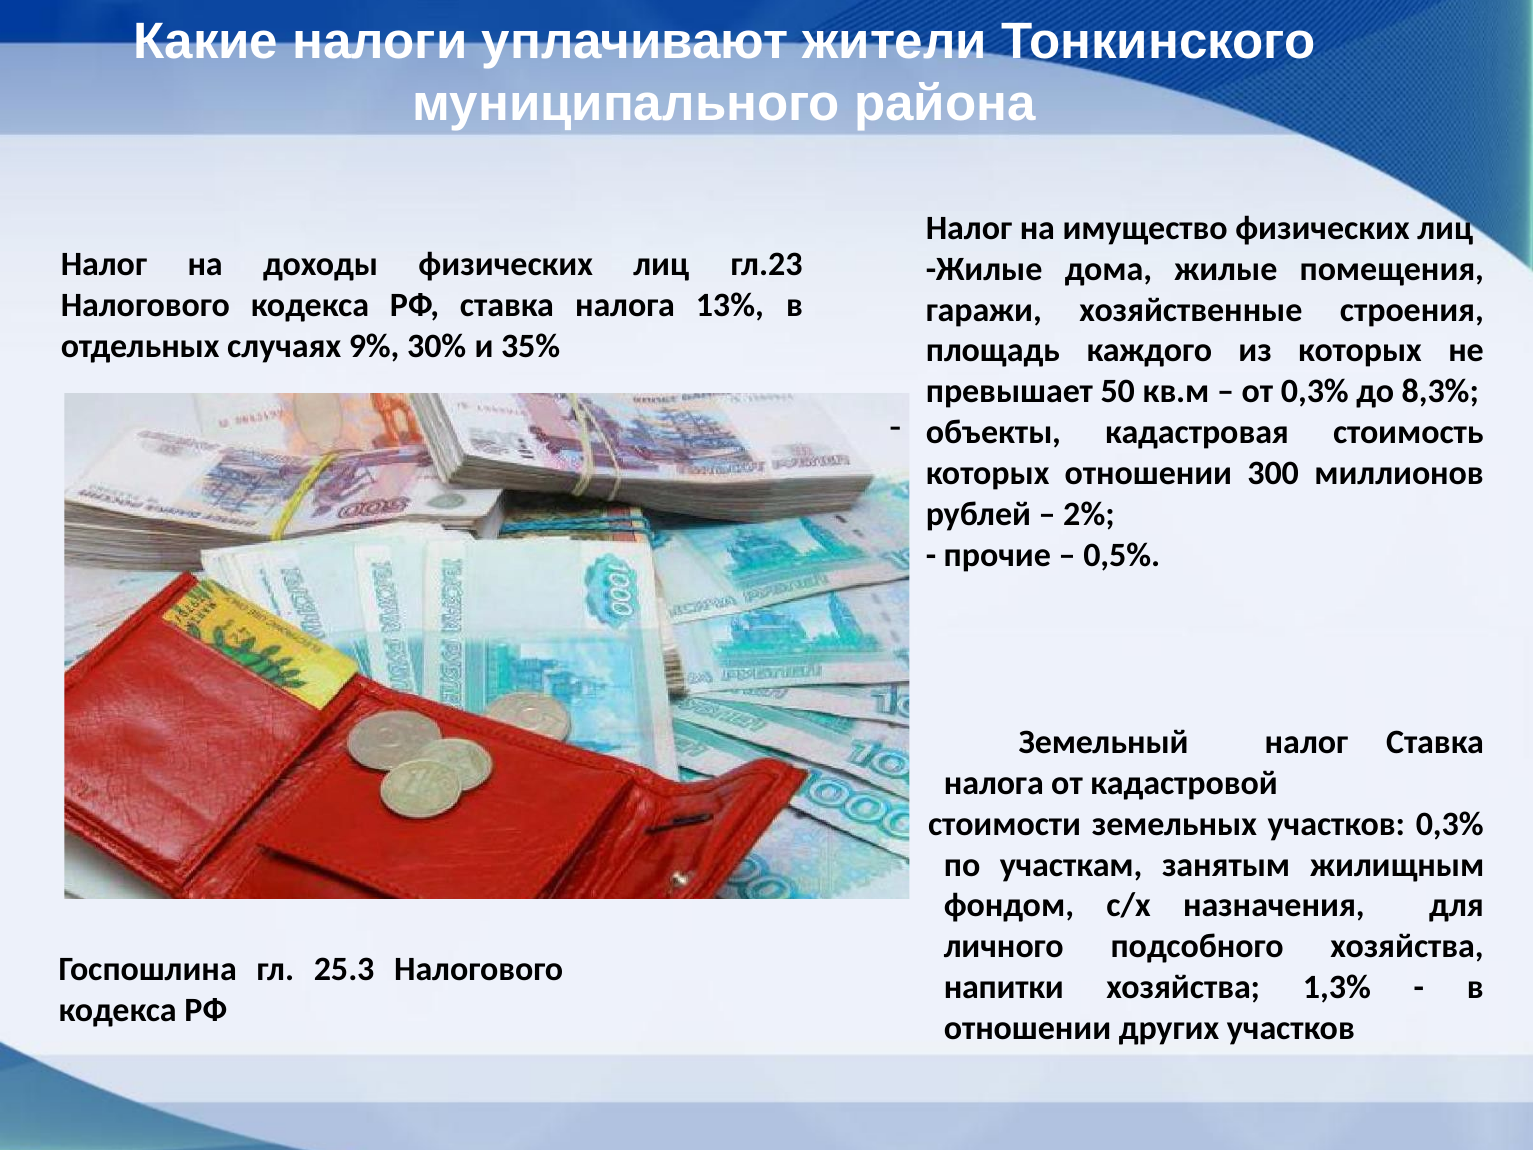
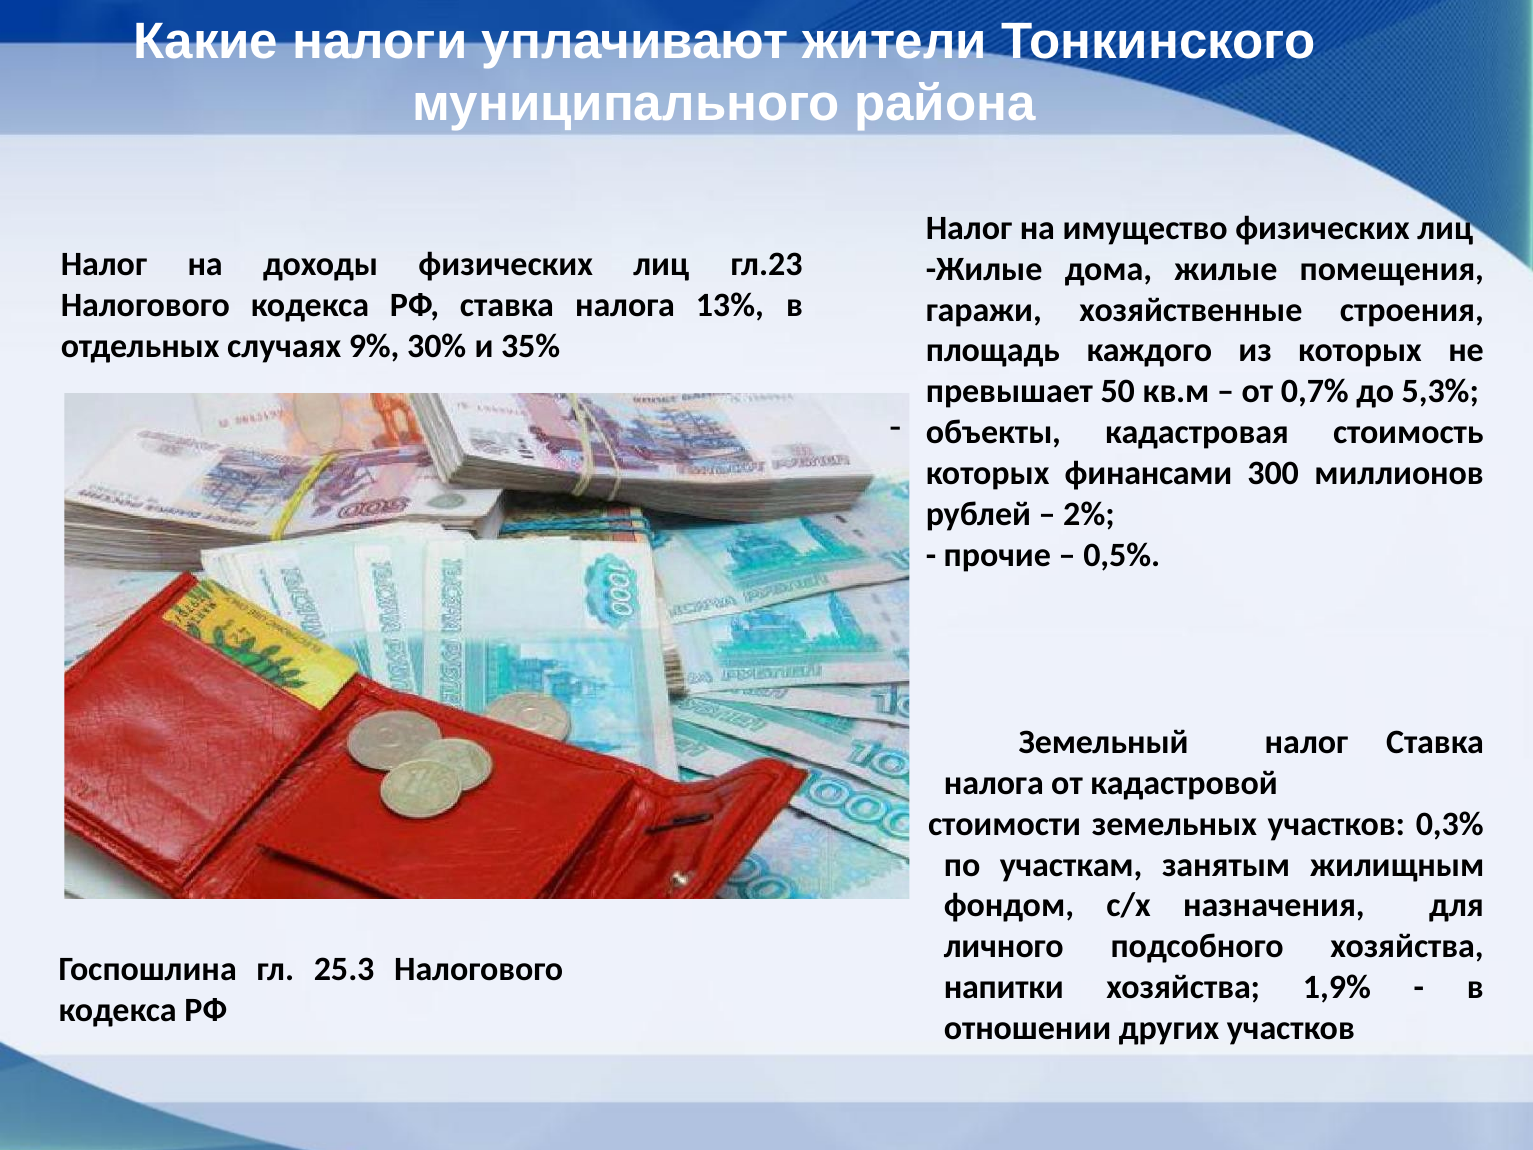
от 0,3%: 0,3% -> 0,7% (1315, 391)
8,3%: 8,3% -> 5,3% (1440, 391)
которых отношении: отношении -> финансами (1149, 473)
1,3%: 1,3% -> 1,9% (1337, 987)
